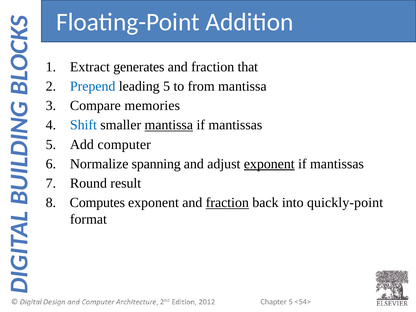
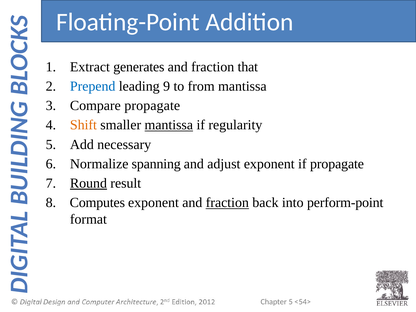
leading 5: 5 -> 9 (167, 86)
Compare memories: memories -> propagate (152, 106)
Shift colour: blue -> orange (83, 125)
mantissas: mantissas -> regularity (235, 125)
computer: computer -> necessary (124, 144)
exponent underline: present -> none (269, 164)
mantissas: mantissas -> propagate (337, 164)
Round underline: none -> present (88, 183)
quickly-point: quickly-point -> perform-point (345, 203)
